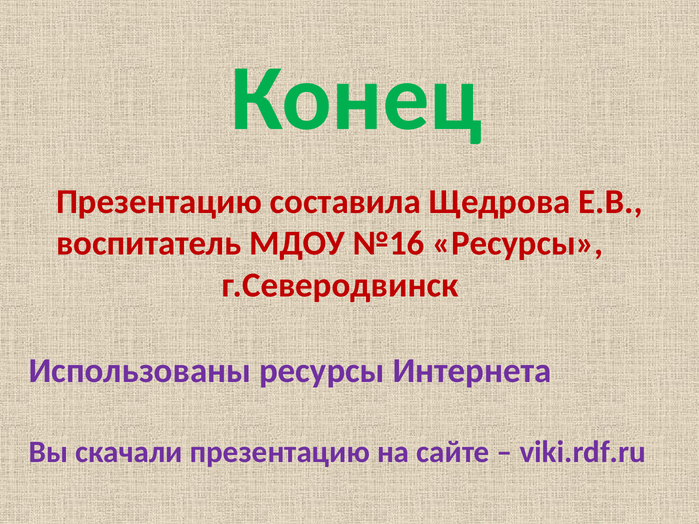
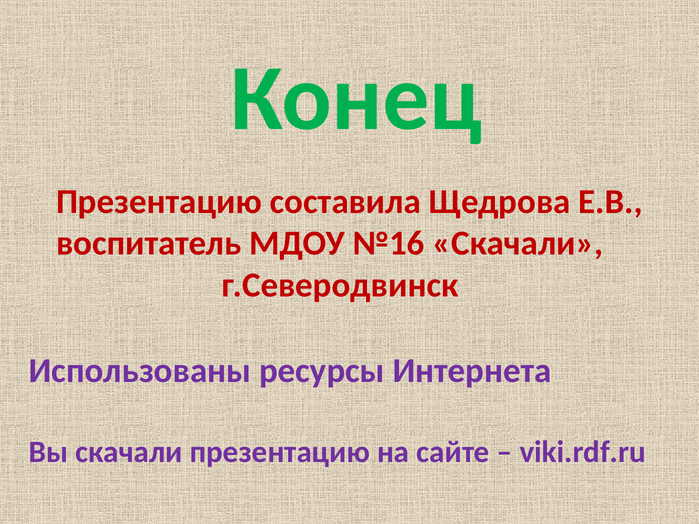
№16 Ресурсы: Ресурсы -> Скачали (518, 244)
